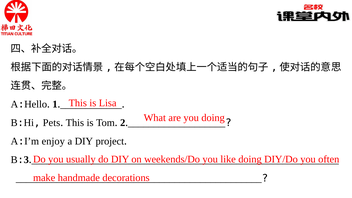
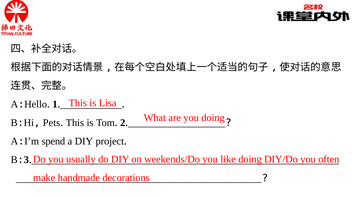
enjoy: enjoy -> spend (53, 141)
